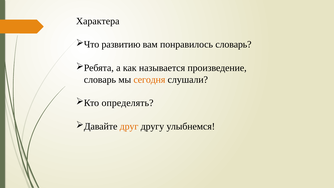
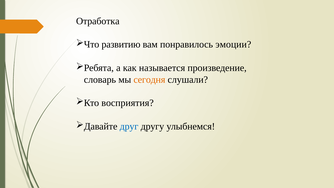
Характера: Характера -> Отработка (98, 21)
понравилось словарь: словарь -> эмоции (233, 44)
определять: определять -> восприятия (128, 103)
друг colour: orange -> blue (129, 126)
